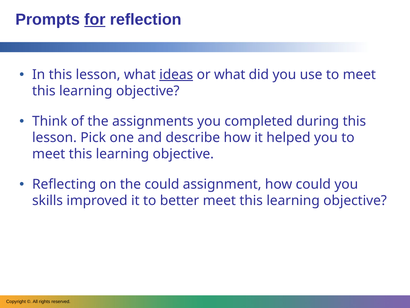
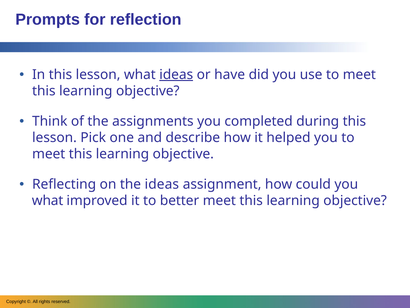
for underline: present -> none (95, 19)
or what: what -> have (230, 75)
the could: could -> ideas (162, 184)
skills: skills -> what (48, 200)
